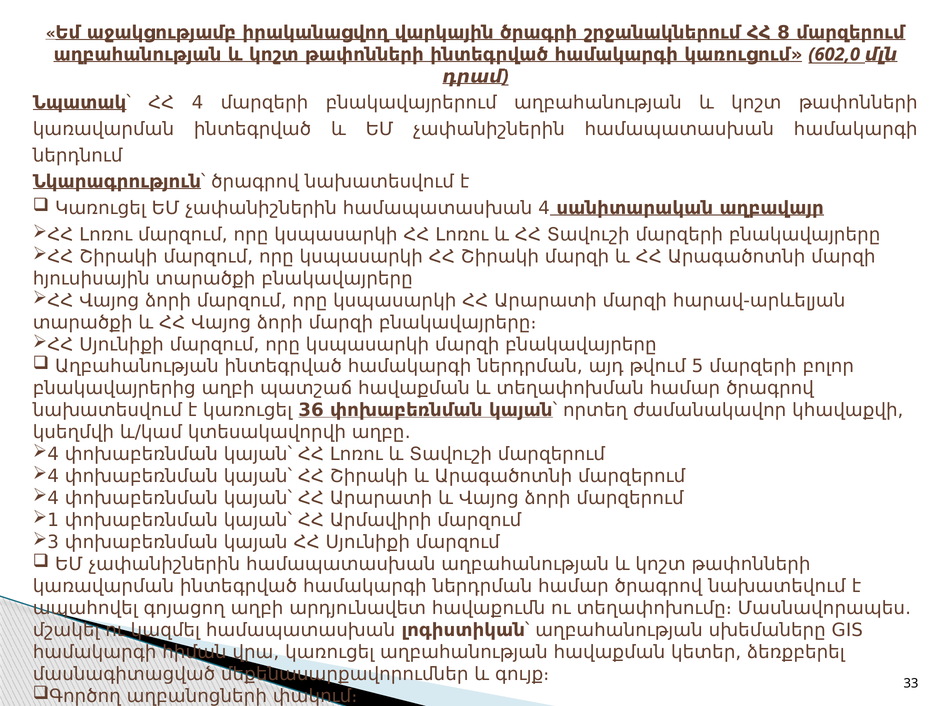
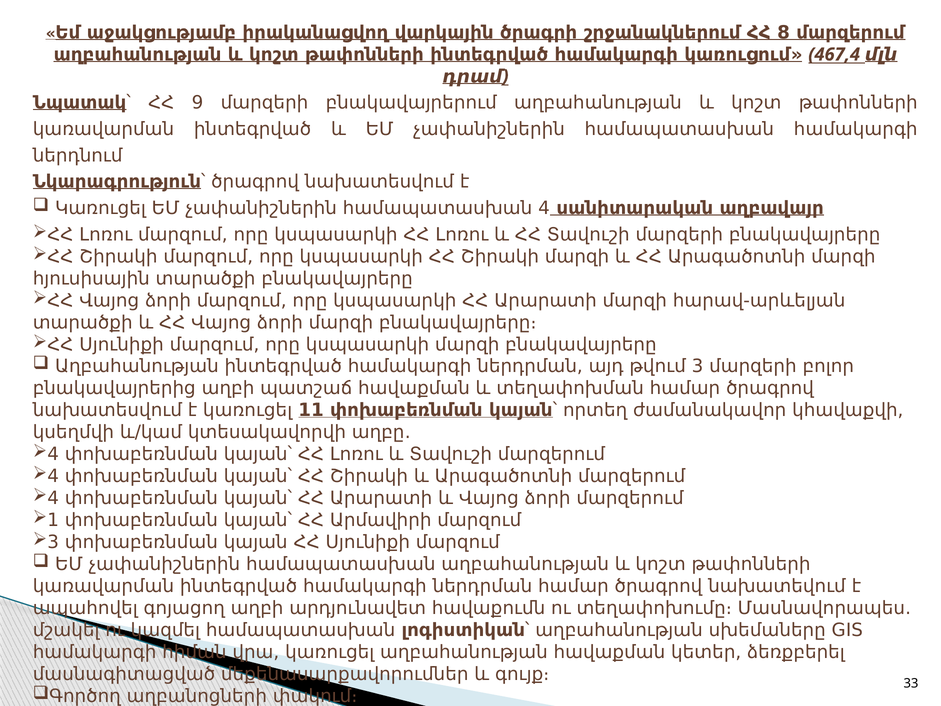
602,0: 602,0 -> 467,4 (834, 54)
ՀՀ 4: 4 -> 9 (197, 103)
5: 5 -> 3 (697, 366)
36: 36 -> 11 (311, 410)
